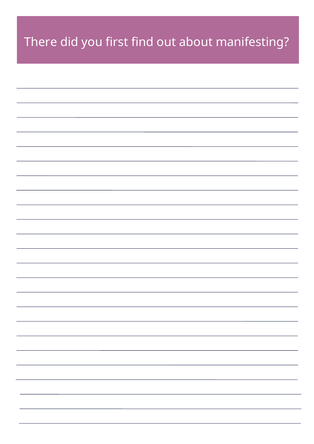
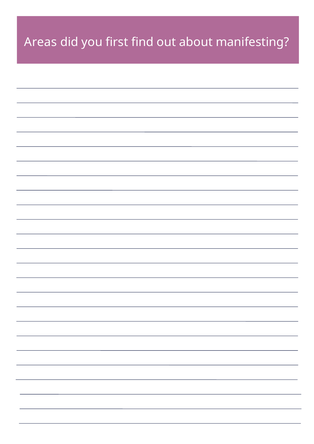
There: There -> Areas (41, 42)
